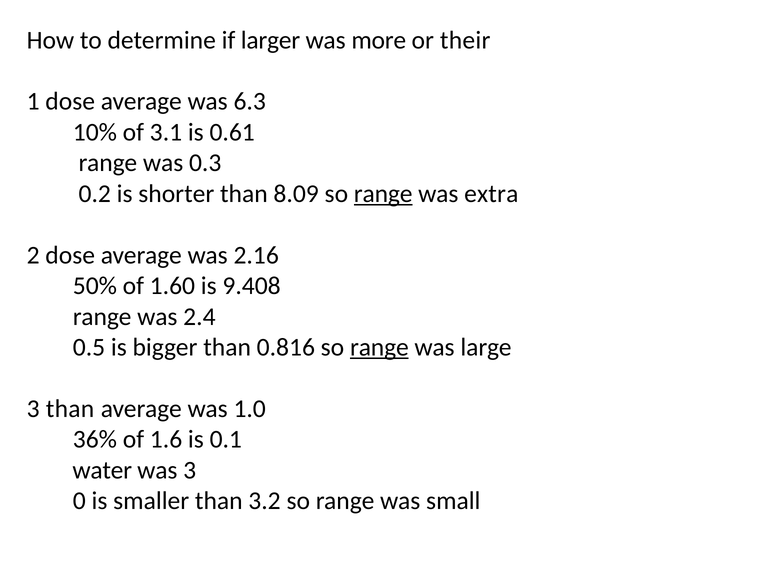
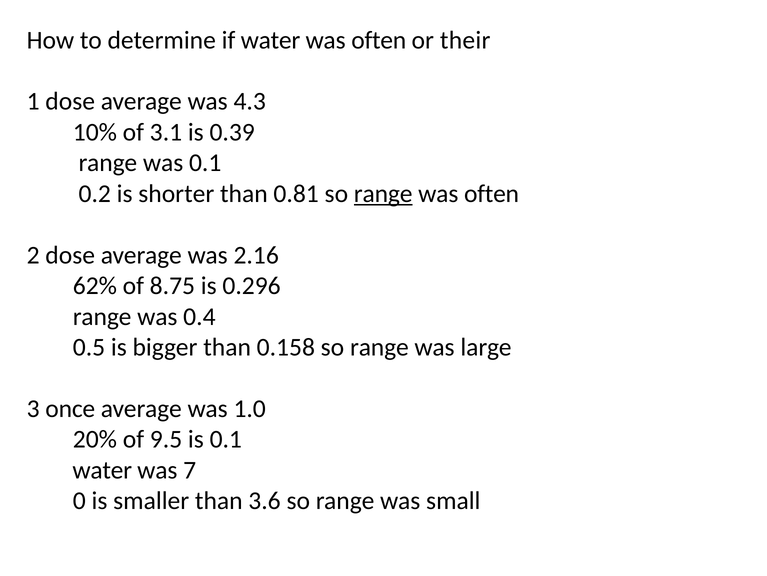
if larger: larger -> water (271, 40)
more: more -> often (379, 40)
6.3: 6.3 -> 4.3 (250, 101)
0.61: 0.61 -> 0.39 (232, 132)
was 0.3: 0.3 -> 0.1 (205, 163)
8.09: 8.09 -> 0.81 (296, 193)
extra: extra -> often (492, 193)
50%: 50% -> 62% (95, 285)
1.60: 1.60 -> 8.75 (172, 285)
9.408: 9.408 -> 0.296 (252, 285)
2.4: 2.4 -> 0.4 (199, 316)
0.816: 0.816 -> 0.158 (286, 347)
range underline: present -> none (379, 347)
3 than: than -> once (70, 408)
36%: 36% -> 20% (95, 439)
1.6: 1.6 -> 9.5 (166, 439)
was 3: 3 -> 7 (190, 470)
3.2: 3.2 -> 3.6 (265, 500)
